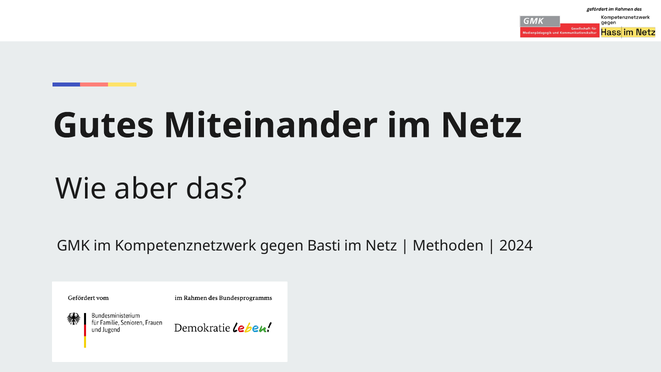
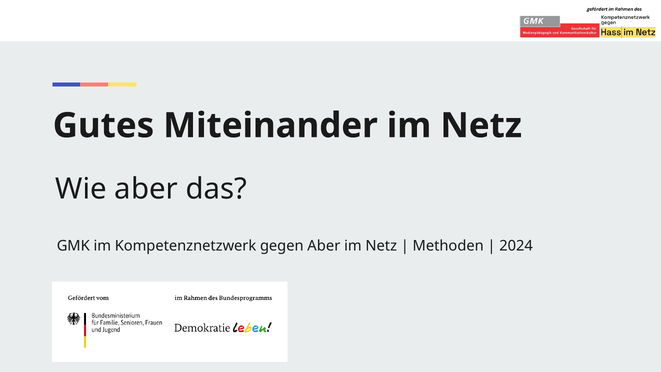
gegen Basti: Basti -> Aber (324, 246)
